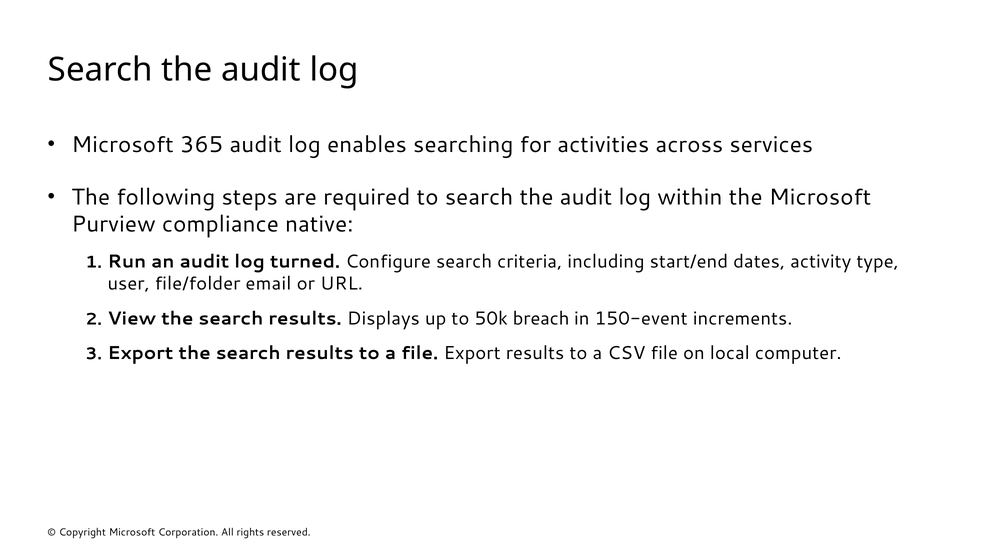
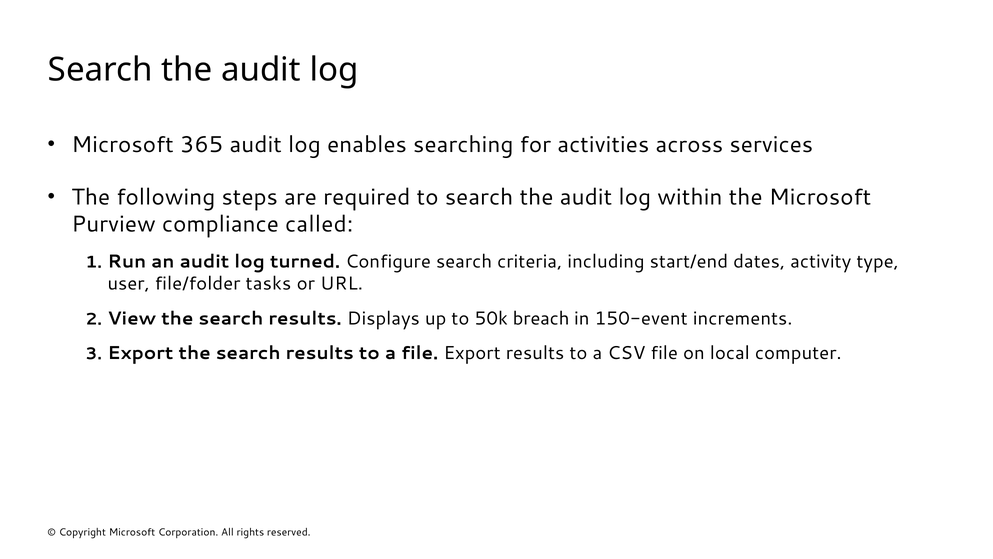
native: native -> called (319, 224)
email: email -> tasks (268, 284)
